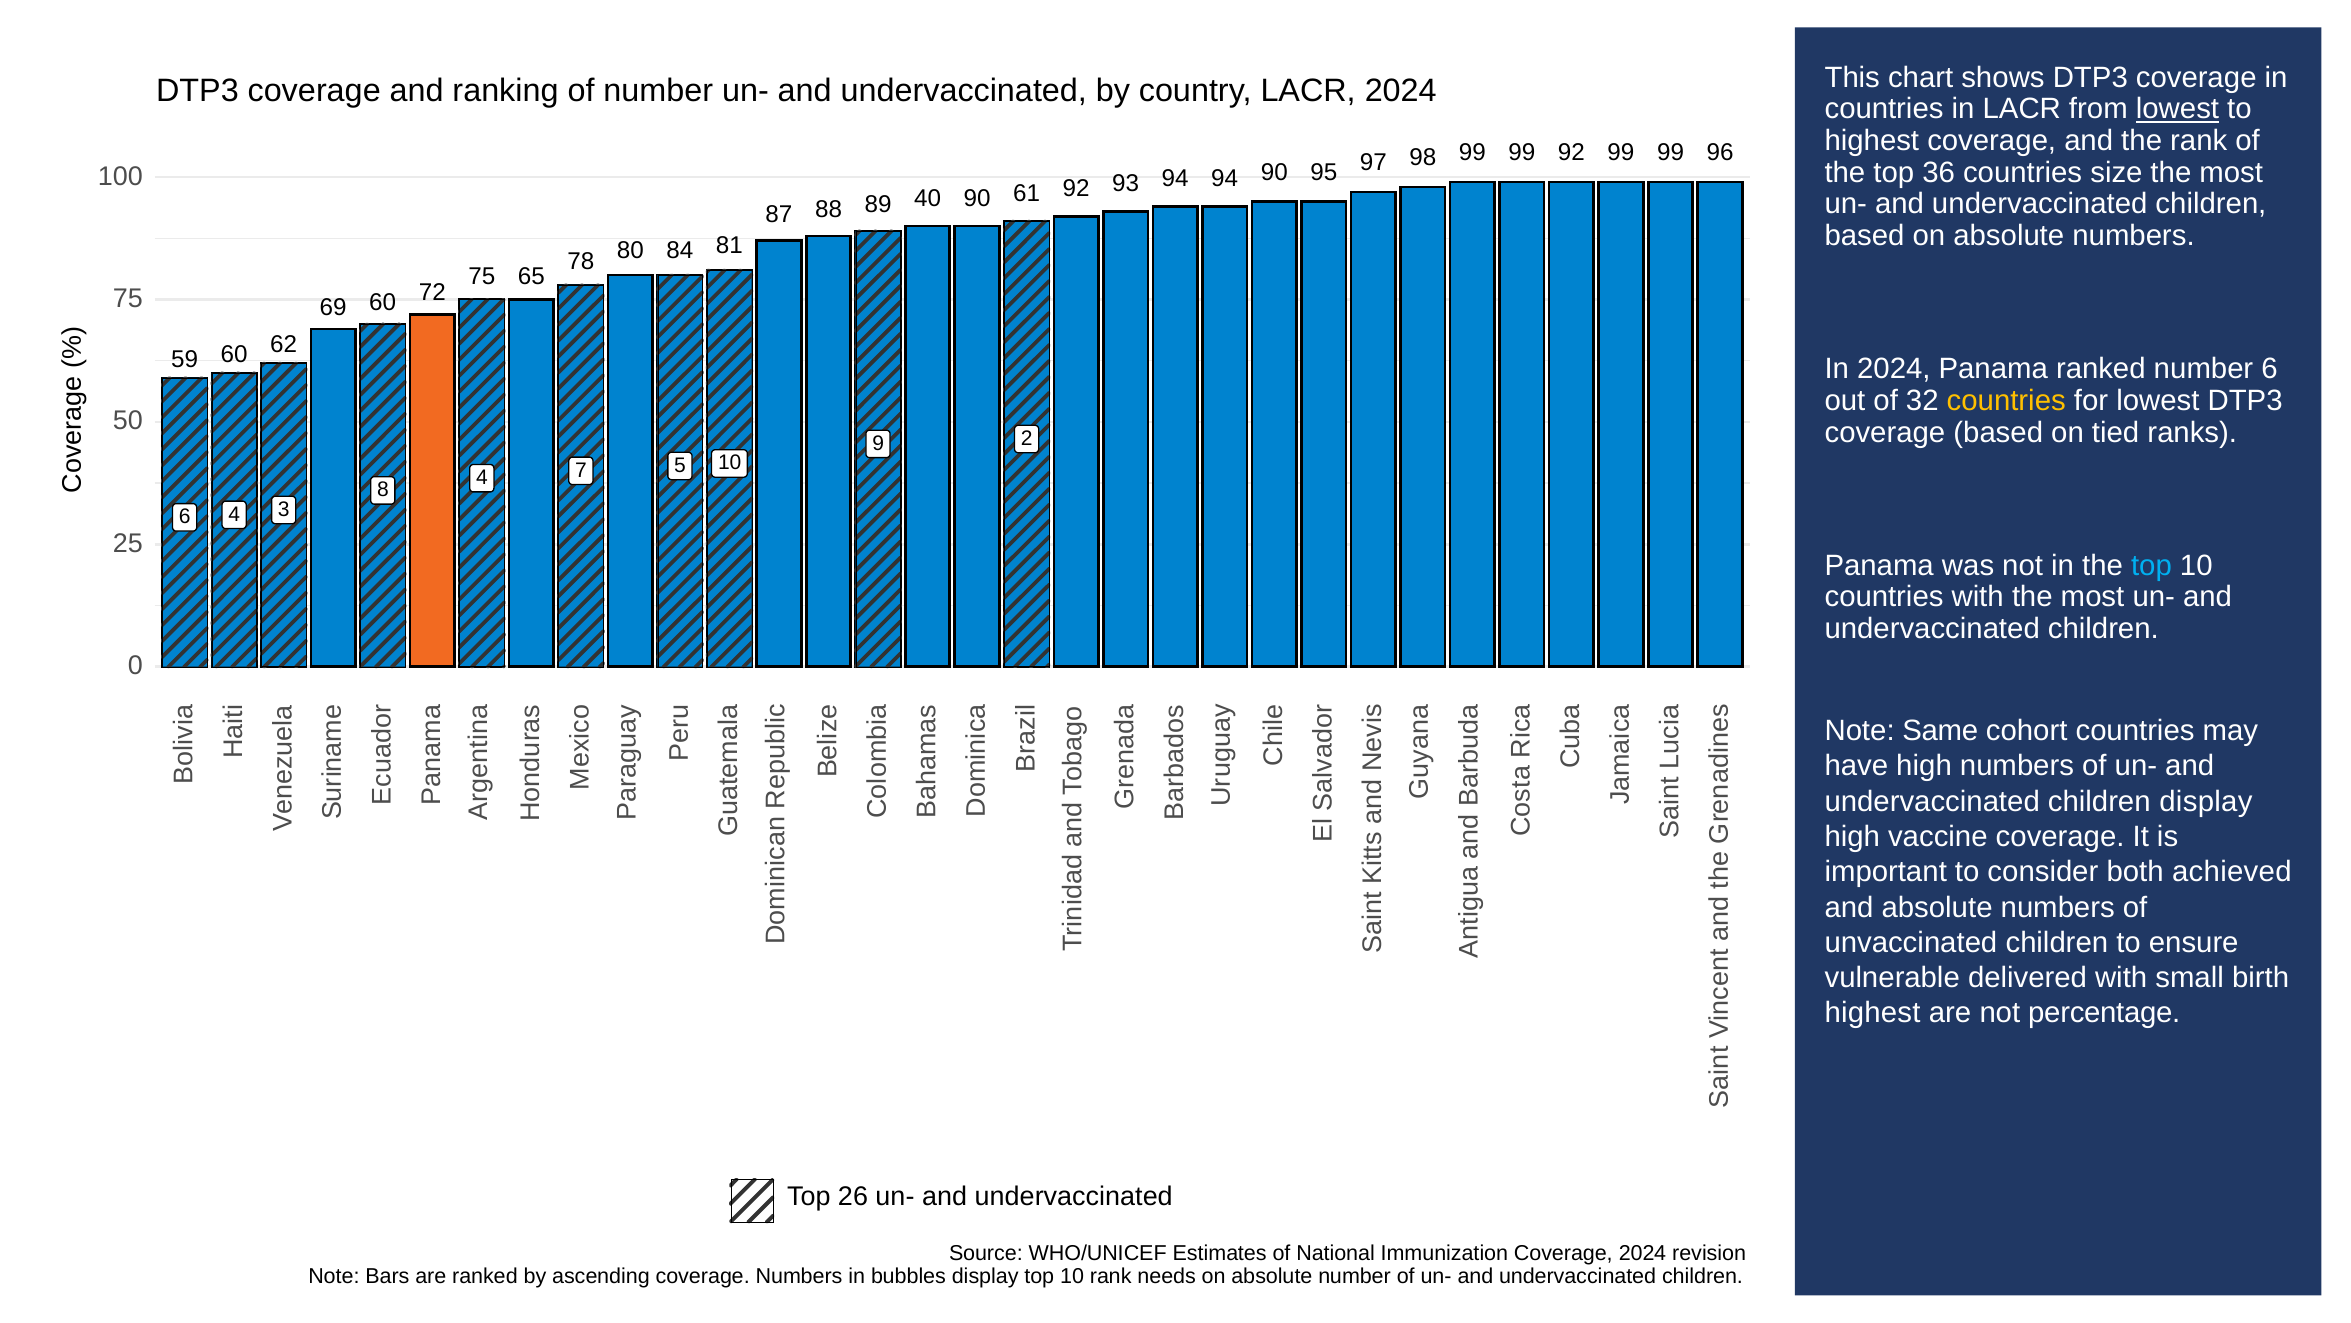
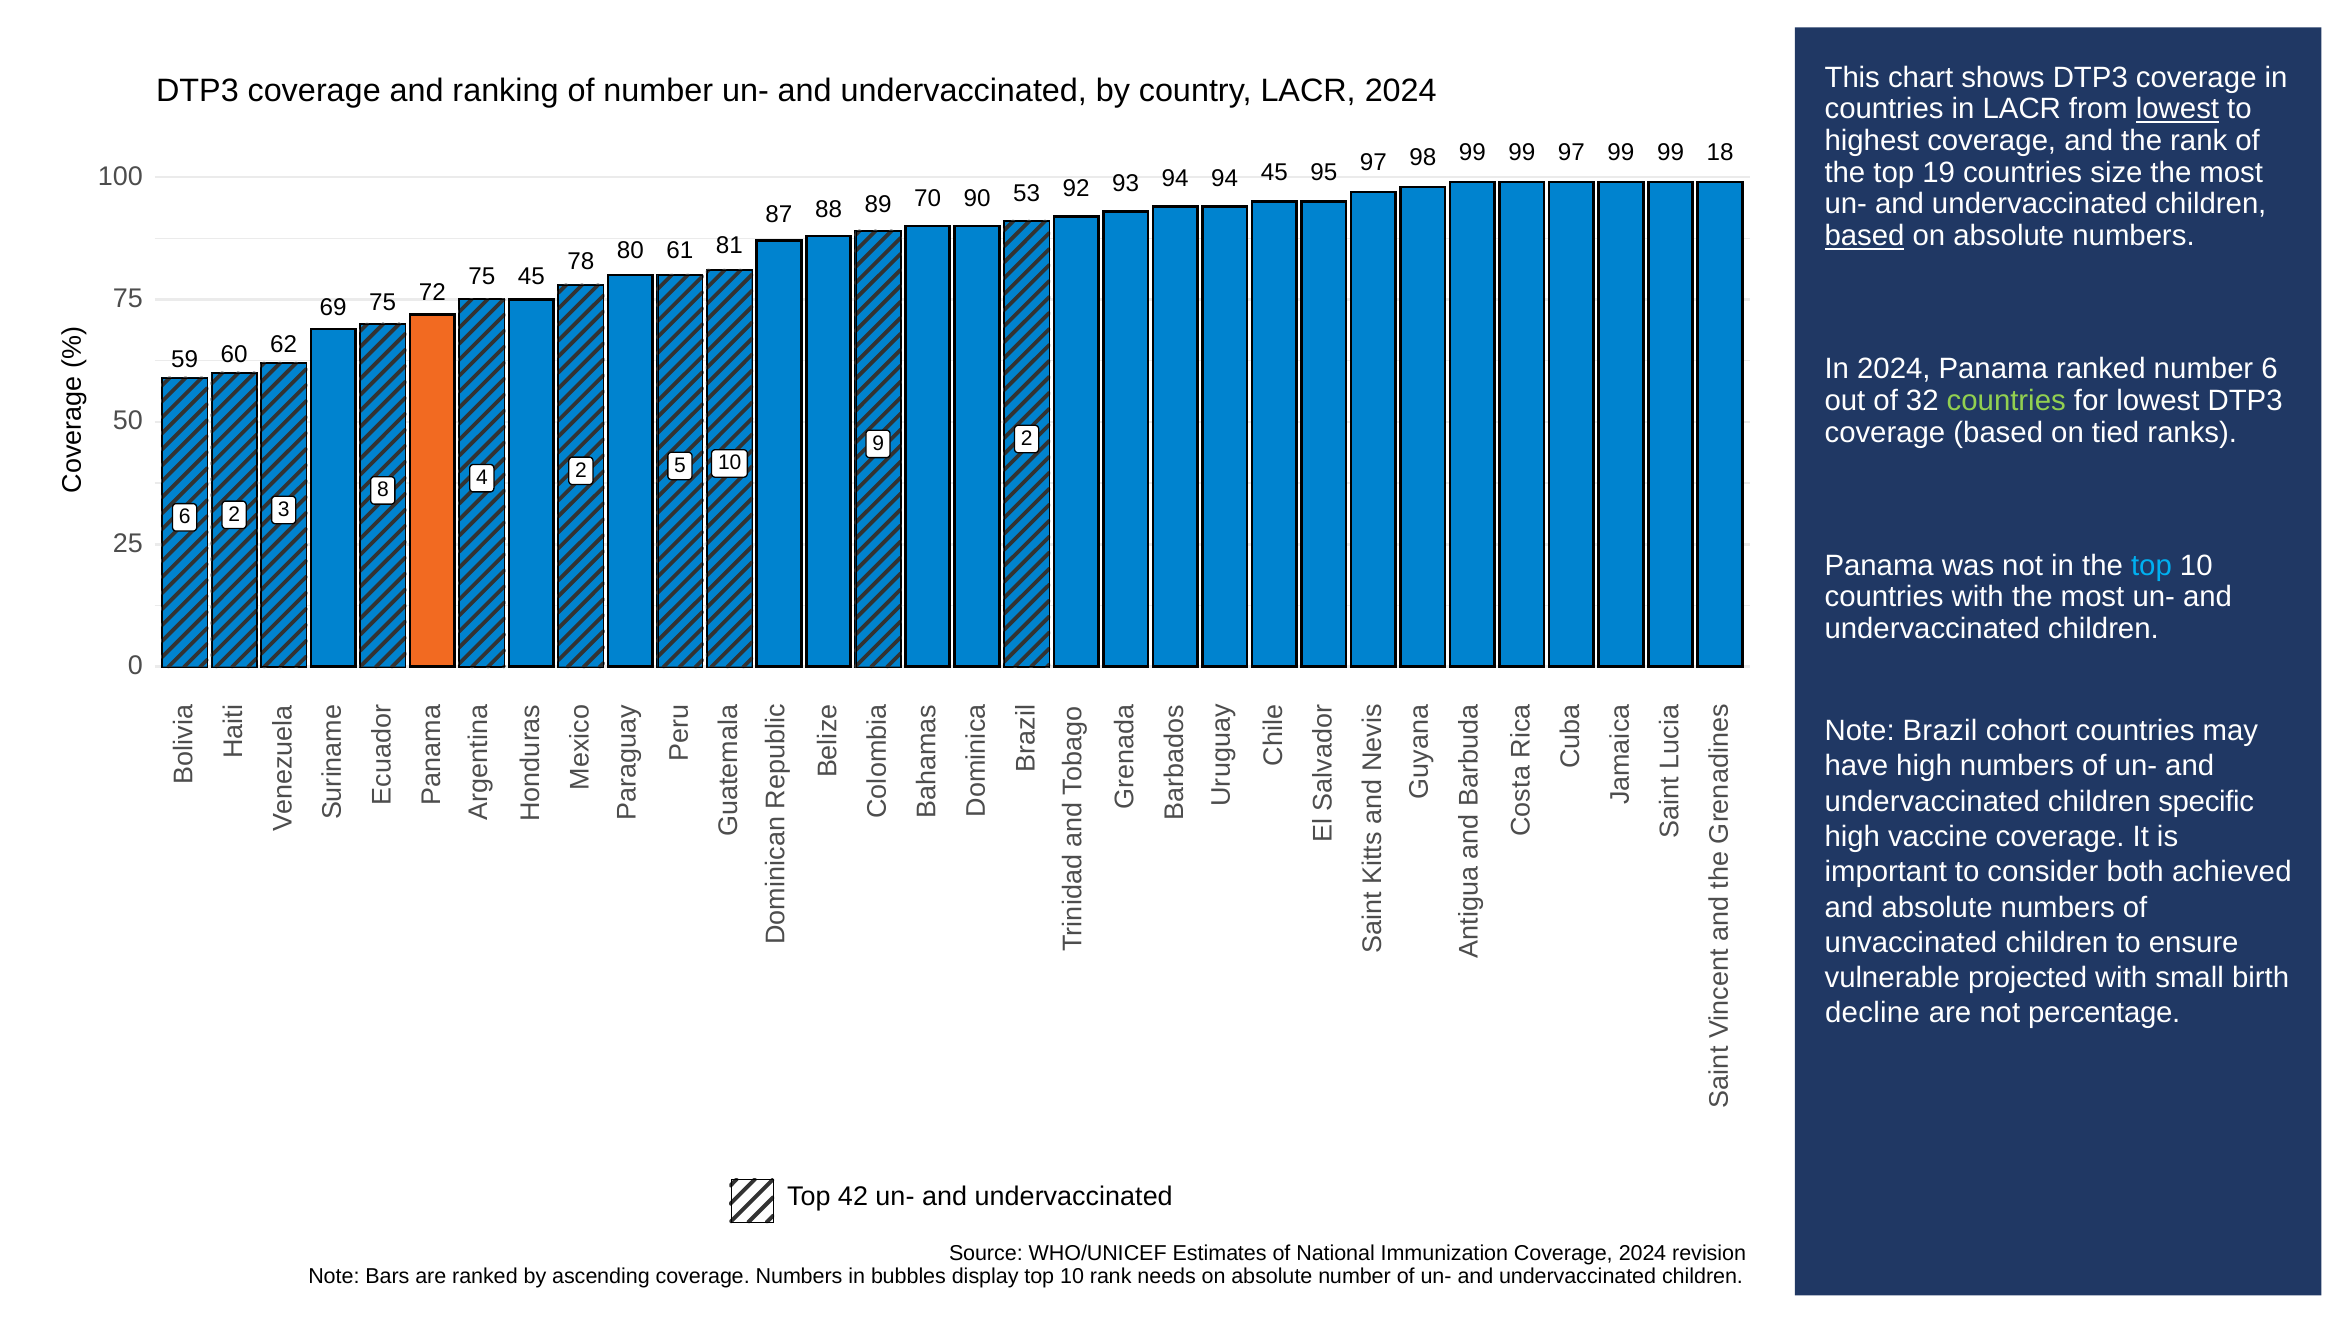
96: 96 -> 18 (1720, 152)
36: 36 -> 19 (1939, 172)
94 90: 90 -> 45 (1274, 173)
98 92: 92 -> 97 (1571, 152)
40: 40 -> 70 (928, 199)
61: 61 -> 53 (1027, 194)
based underline: none -> present (1865, 236)
84: 84 -> 61 (680, 251)
75 65: 65 -> 45 (531, 277)
69 60: 60 -> 75 (383, 303)
countries colour: yellow -> light green (2006, 401)
4 7: 7 -> 2 (581, 470)
6 4: 4 -> 2 (234, 514)
Same: Same -> Brazil (1940, 731)
children display: display -> specific (2206, 801)
delivered: delivered -> projected (2028, 978)
highest: highest -> decline (1873, 1013)
26: 26 -> 42 (853, 1196)
